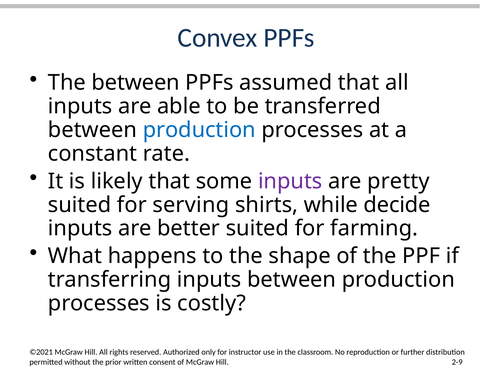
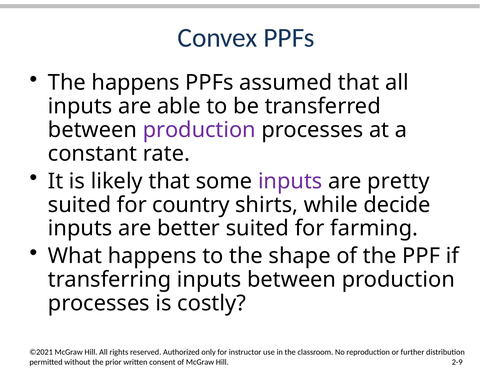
The between: between -> happens (136, 83)
production colour: blue -> purple (199, 130)
serving: serving -> country (191, 205)
